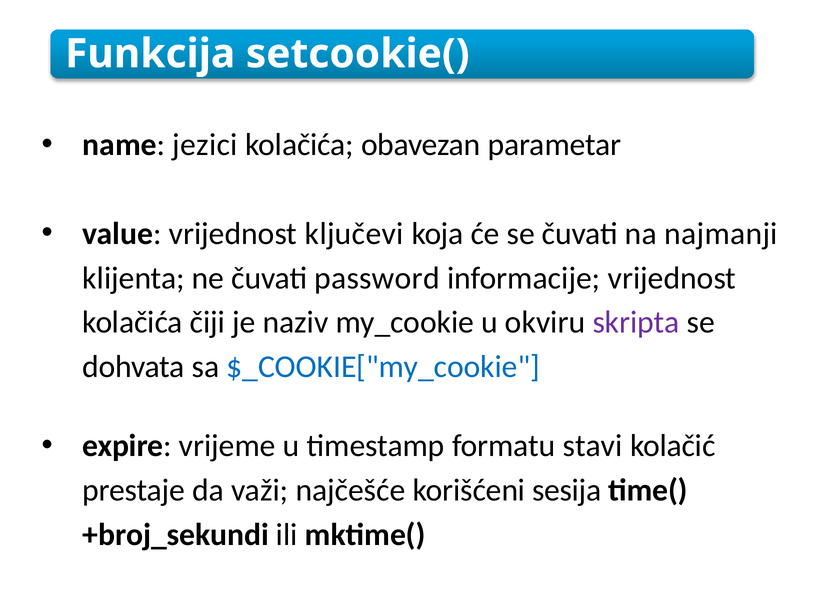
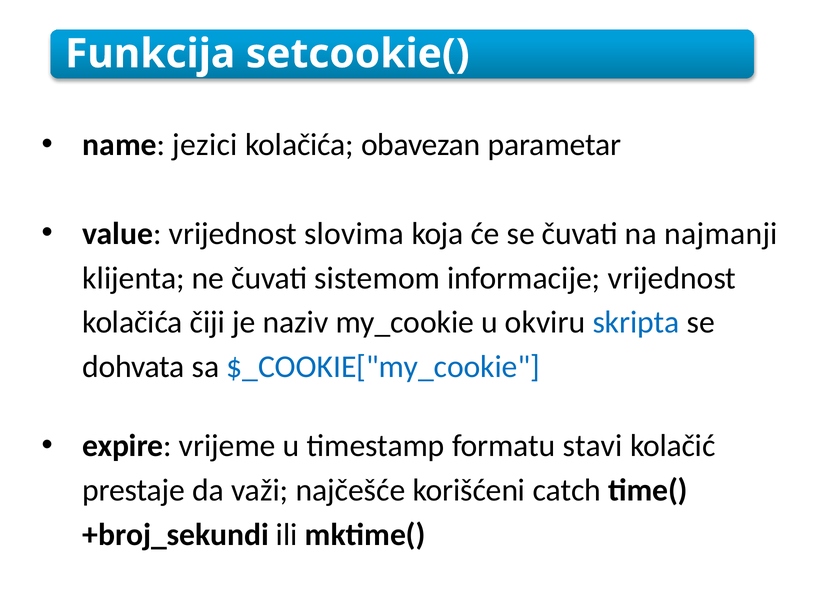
ključevi: ključevi -> slovima (354, 233)
password: password -> sistemom (377, 278)
skripta colour: purple -> blue (636, 322)
sesija: sesija -> catch (567, 490)
